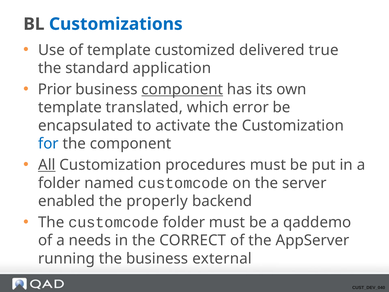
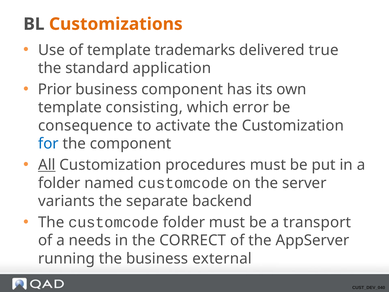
Customizations colour: blue -> orange (116, 24)
customized: customized -> trademarks (195, 50)
component underline: present -> none (182, 89)
translated: translated -> consisting (144, 107)
encapsulated: encapsulated -> consequence (86, 125)
enabled: enabled -> variants (67, 201)
properly: properly -> separate (157, 201)
qaddemo: qaddemo -> transport (317, 222)
